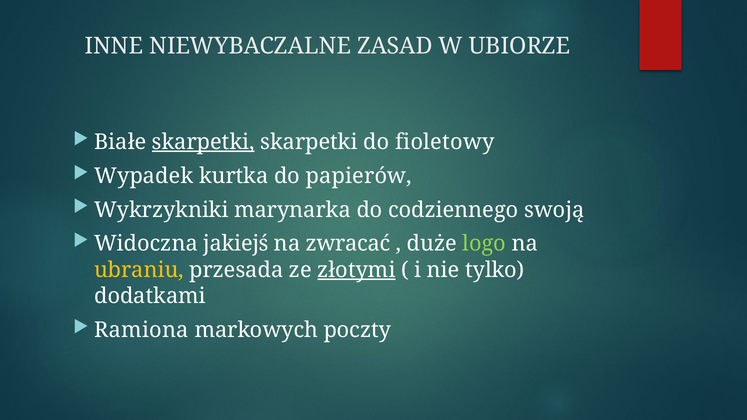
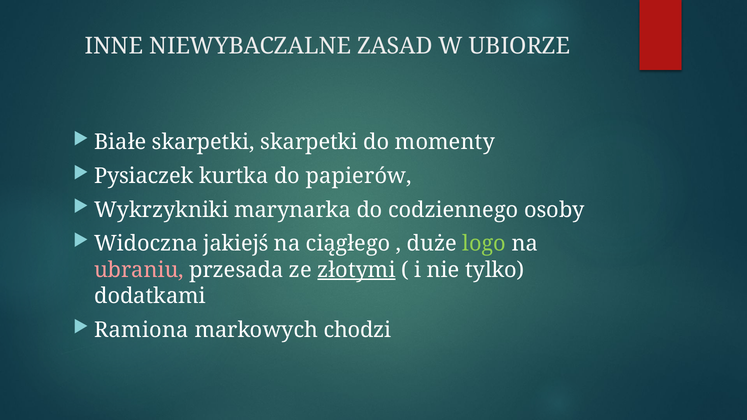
skarpetki underline: present -> none (203, 142)
fioletowy: fioletowy -> momenty (445, 142)
Wypadek: Wypadek -> Pysiaczek (144, 176)
swoją: swoją -> osoby (554, 210)
zwracać: zwracać -> ciągłego (348, 244)
ubraniu colour: yellow -> pink (139, 270)
poczty: poczty -> chodzi (357, 330)
